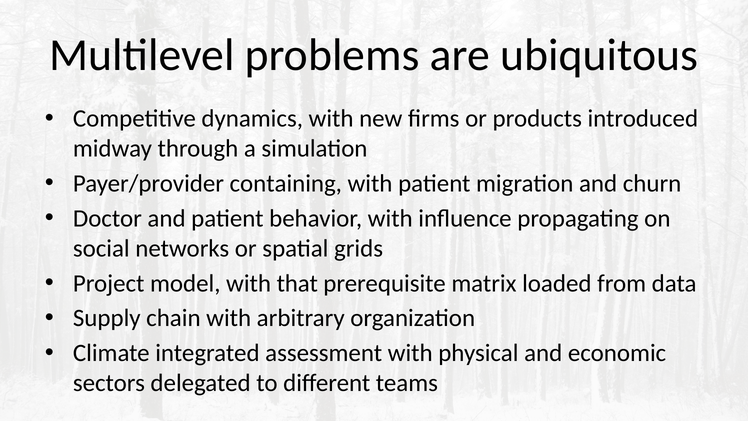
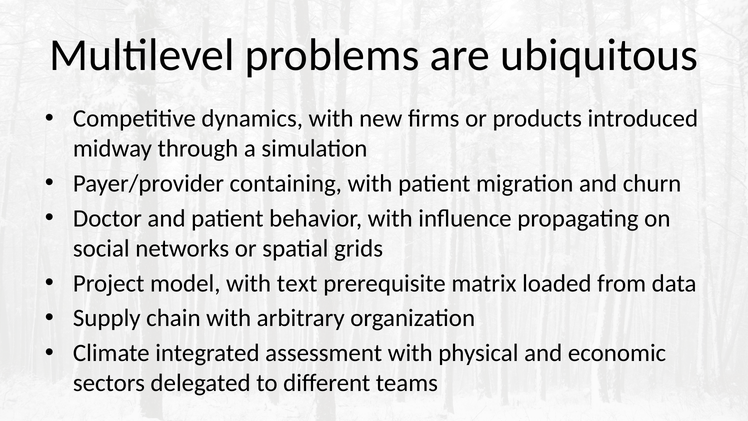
that: that -> text (297, 283)
